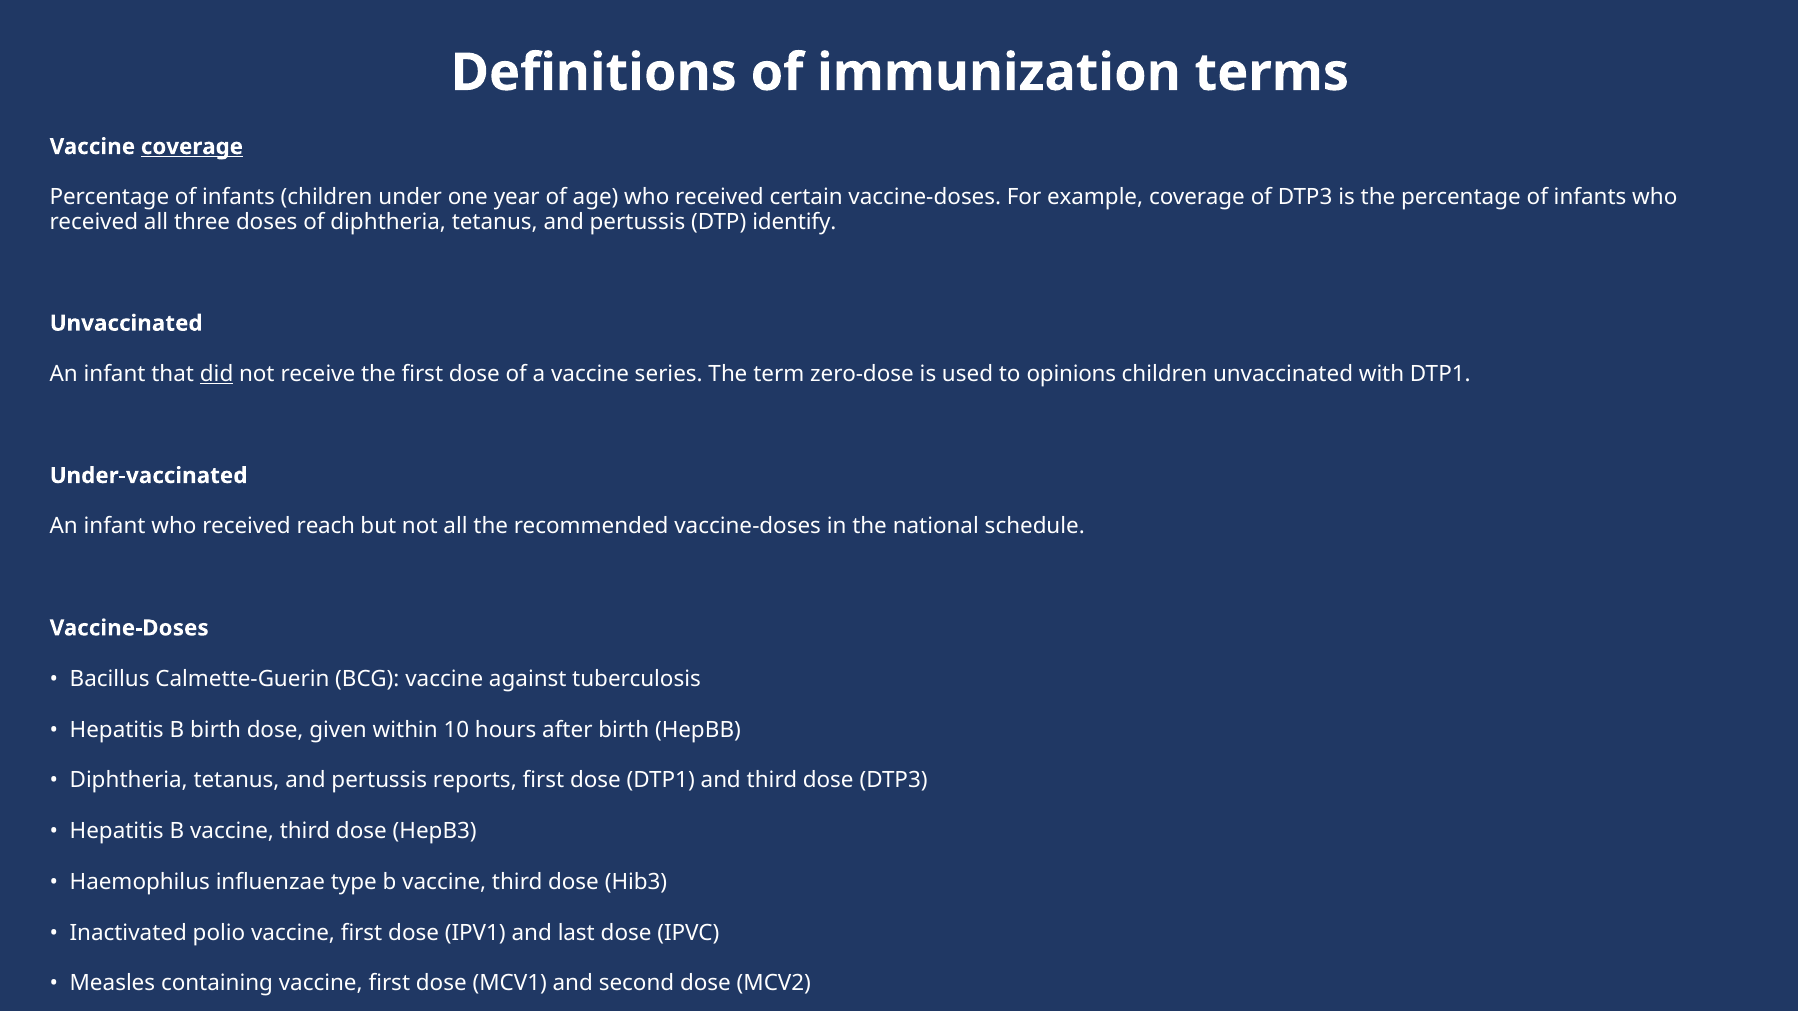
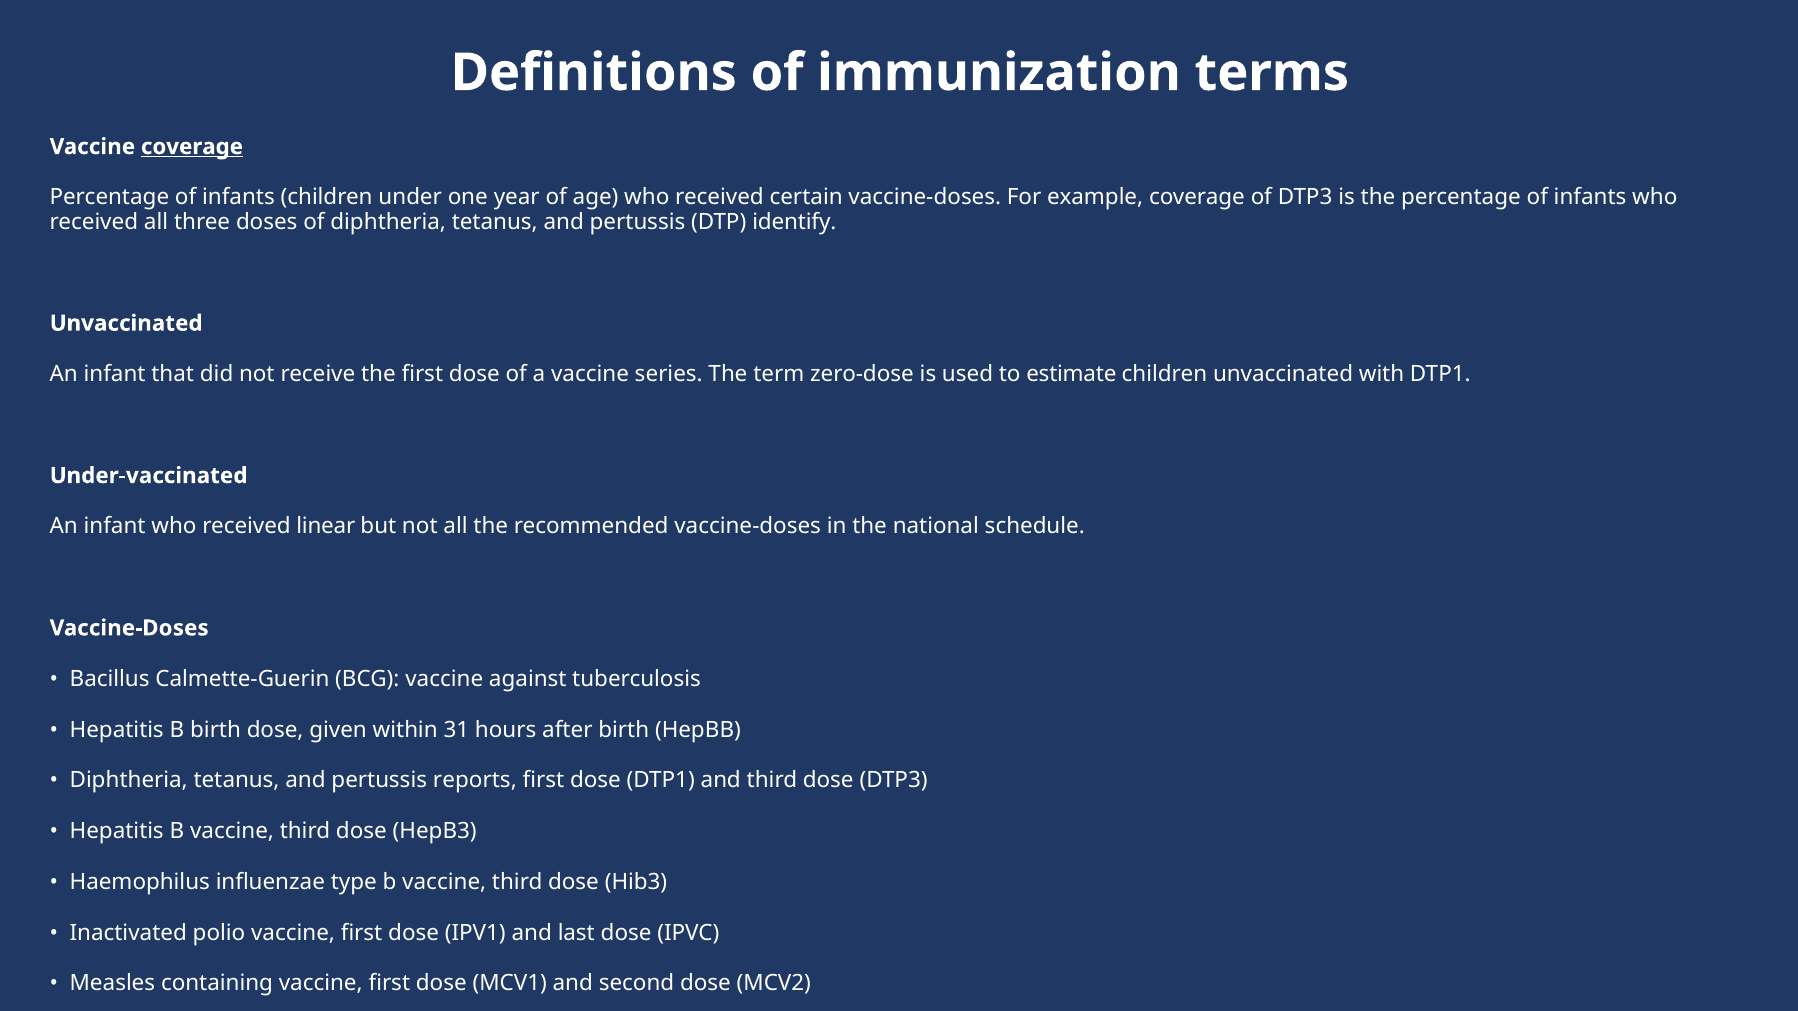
did underline: present -> none (217, 374)
opinions: opinions -> estimate (1071, 374)
reach: reach -> linear (326, 527)
10: 10 -> 31 (456, 730)
